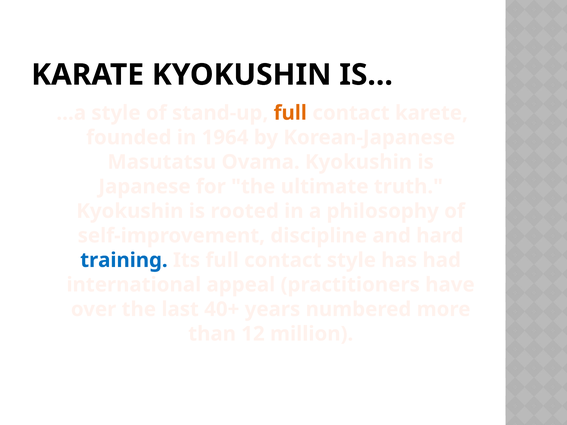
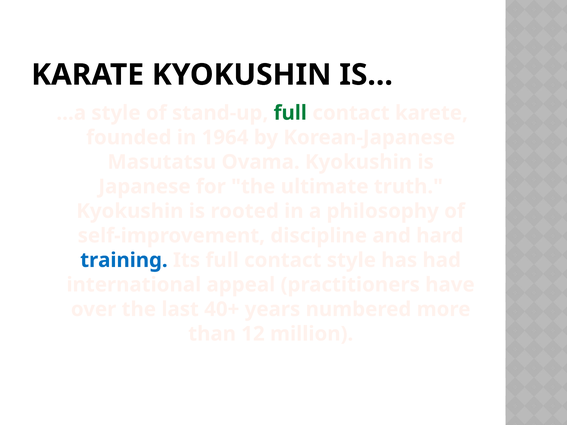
full colour: orange -> green (290, 113)
